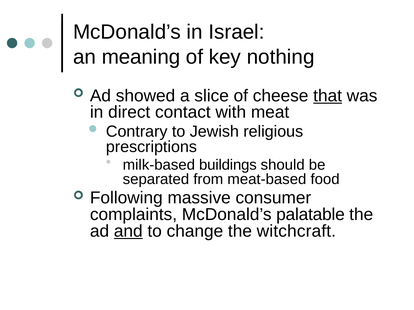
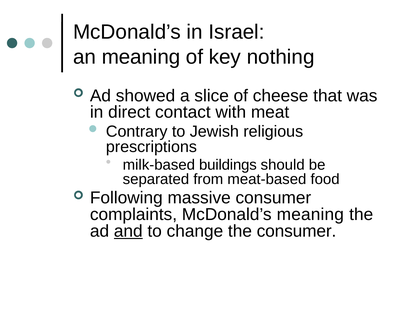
that underline: present -> none (328, 96)
McDonald’s palatable: palatable -> meaning (310, 215)
the witchcraft: witchcraft -> consumer (297, 231)
